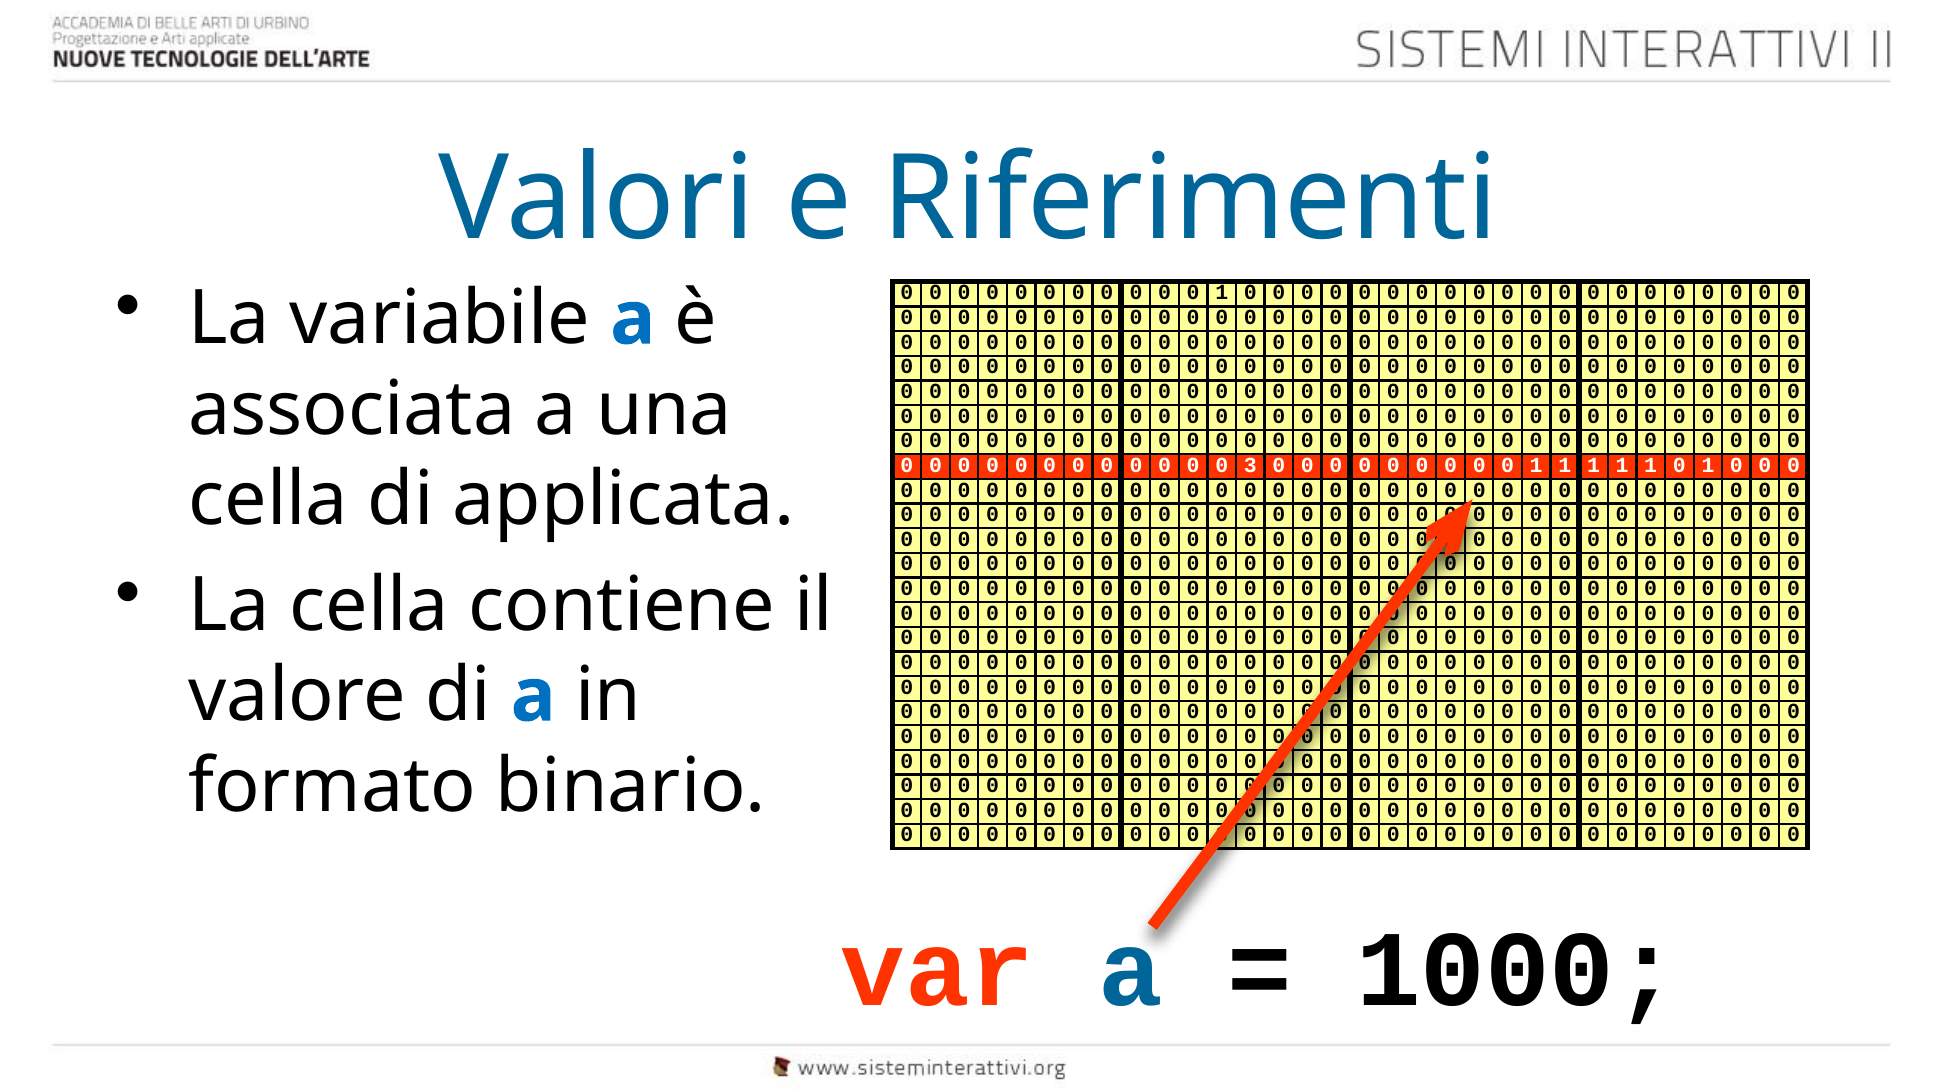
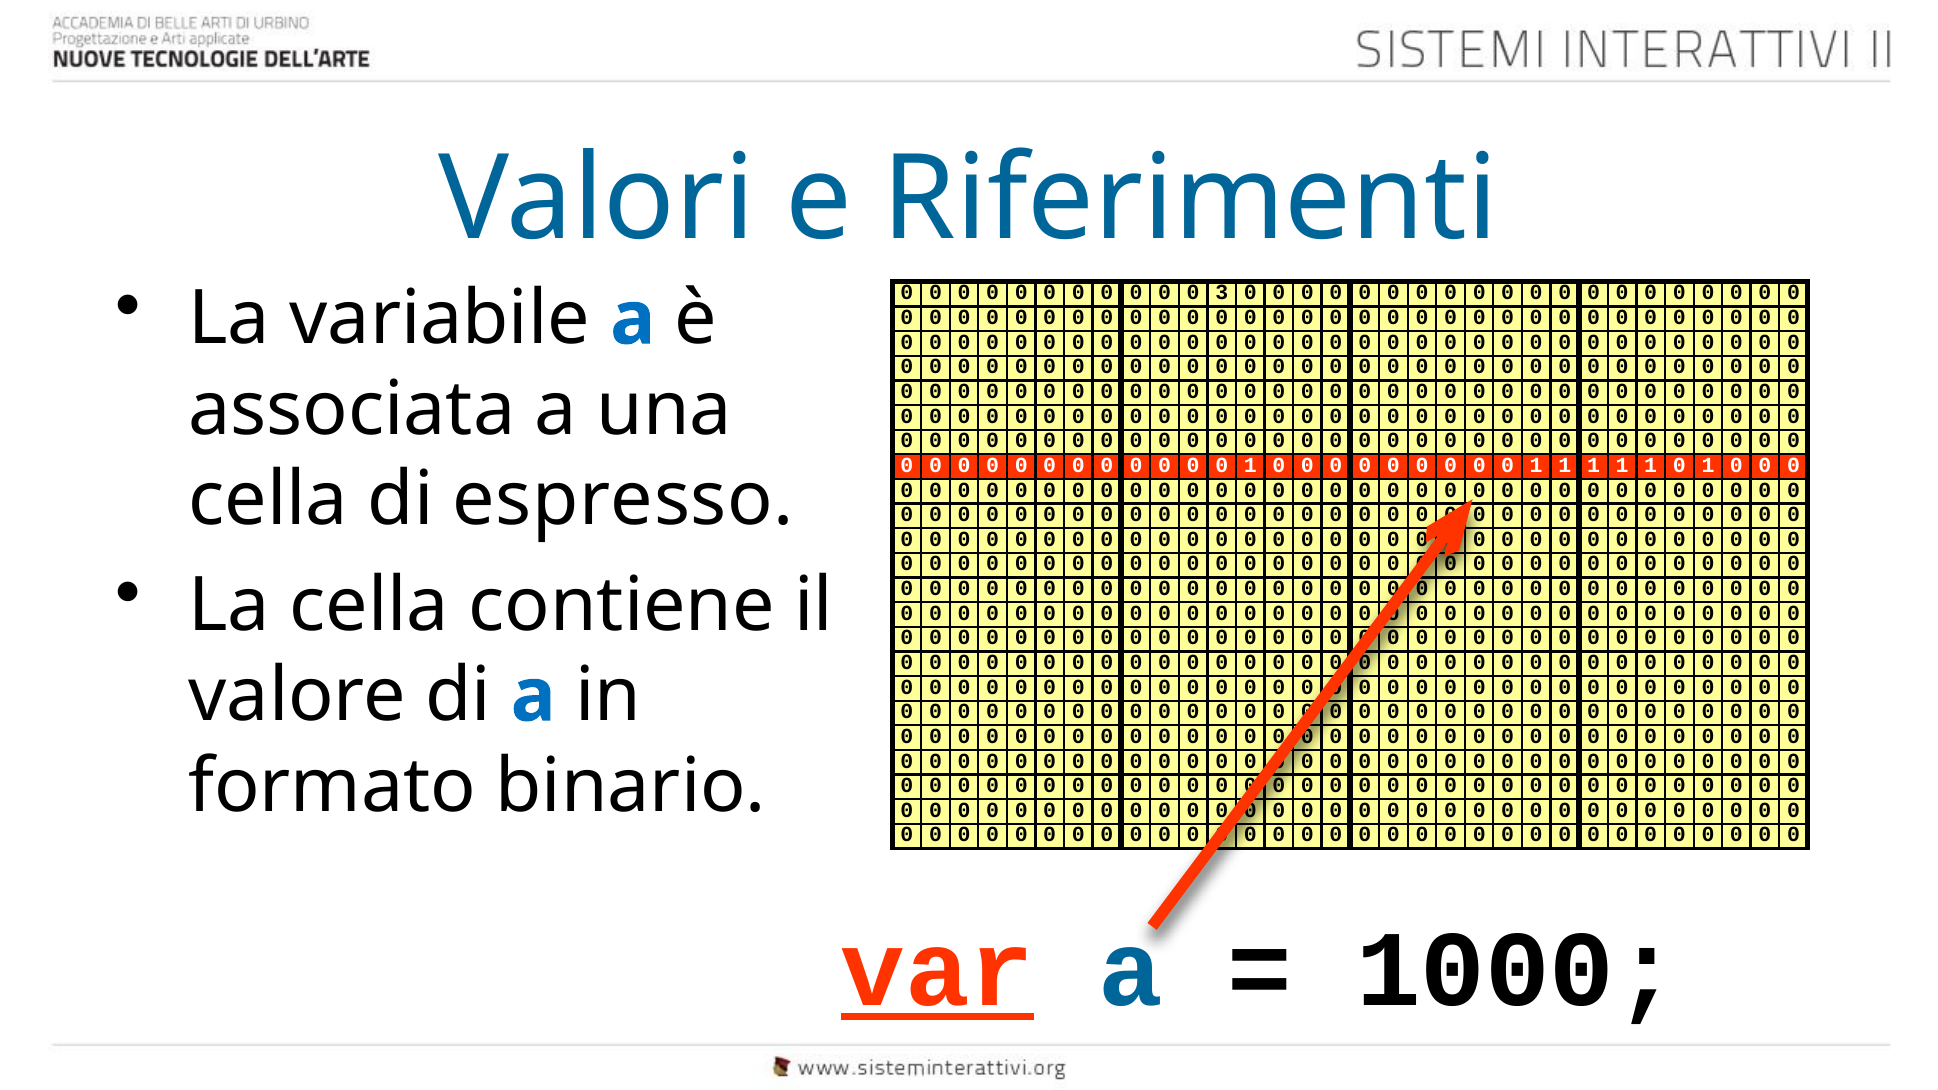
1: 1 -> 3 (1222, 293)
3: 3 -> 1 (1250, 465)
applicata: applicata -> espresso (623, 500)
var underline: none -> present (938, 970)
